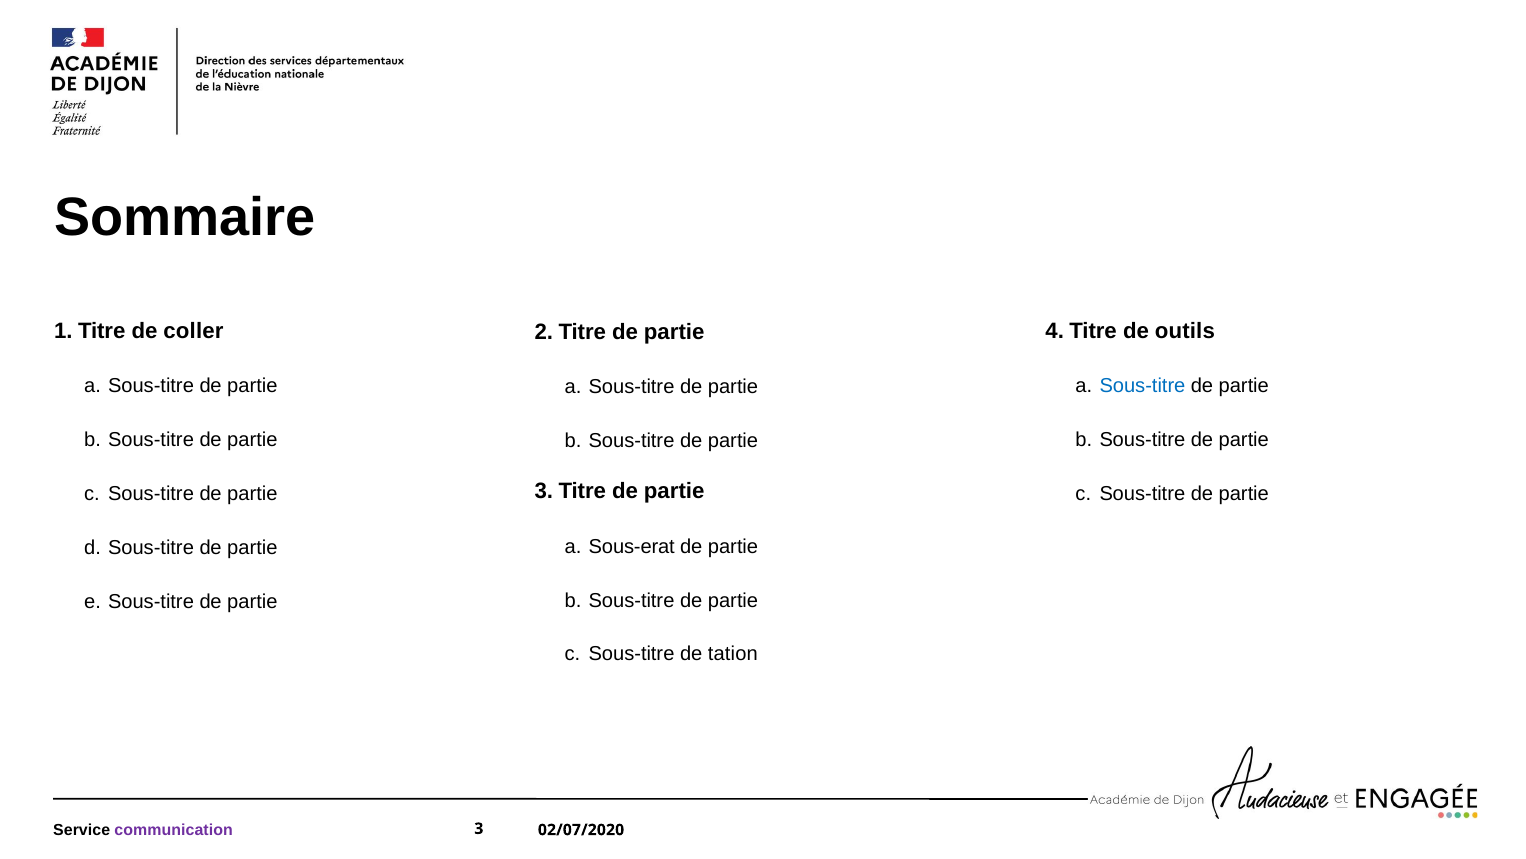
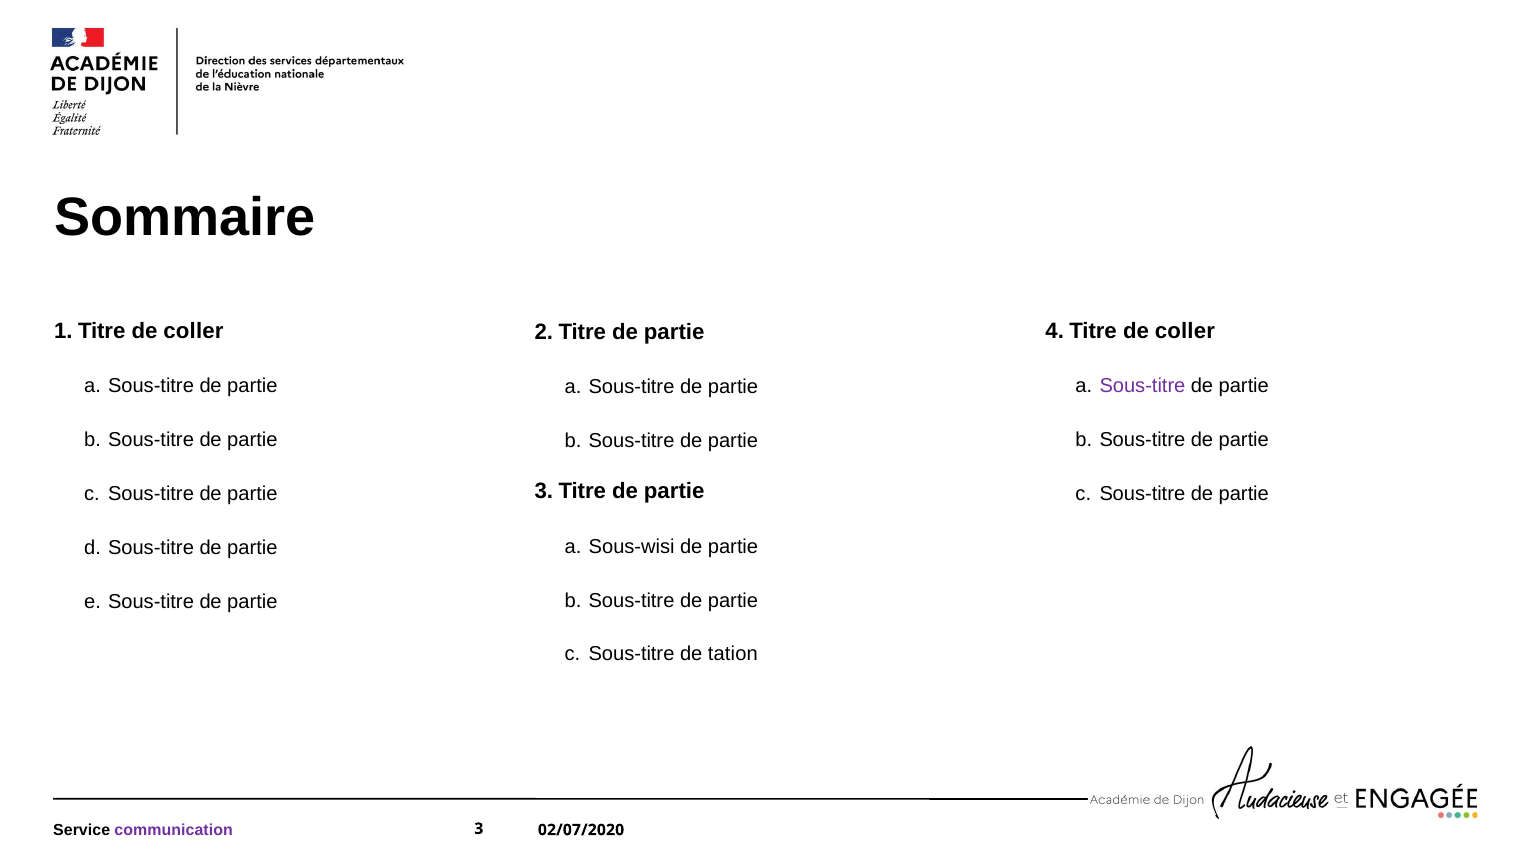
outils: outils -> coller (1185, 331)
Sous-titre colour: blue -> purple (1142, 386)
Sous-erat: Sous-erat -> Sous-wisi (632, 546)
